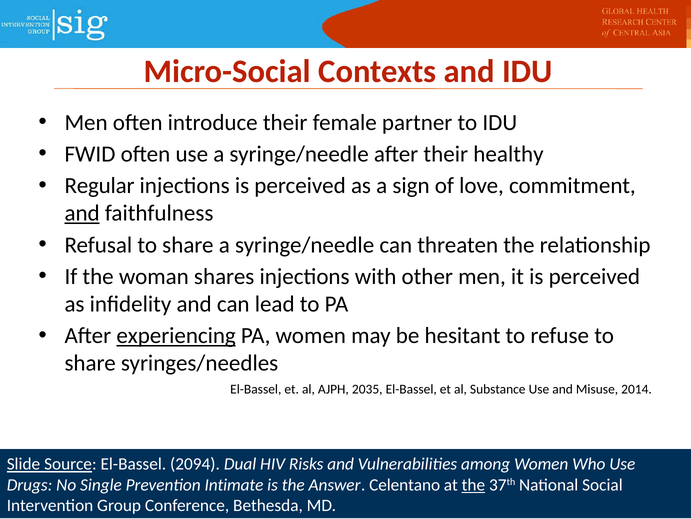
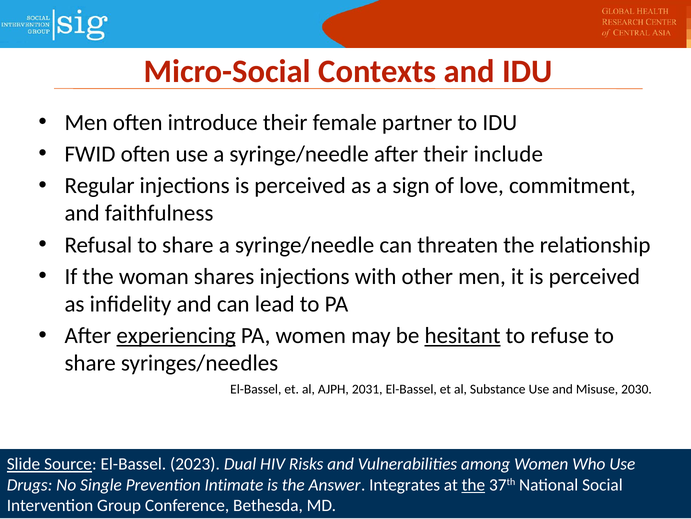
healthy: healthy -> include (508, 154)
and underline: present -> none (82, 213)
hesitant underline: none -> present (463, 335)
2035: 2035 -> 2031 (367, 389)
2014: 2014 -> 2030 (637, 389)
2094: 2094 -> 2023 (195, 463)
Celentano: Celentano -> Integrates (405, 484)
